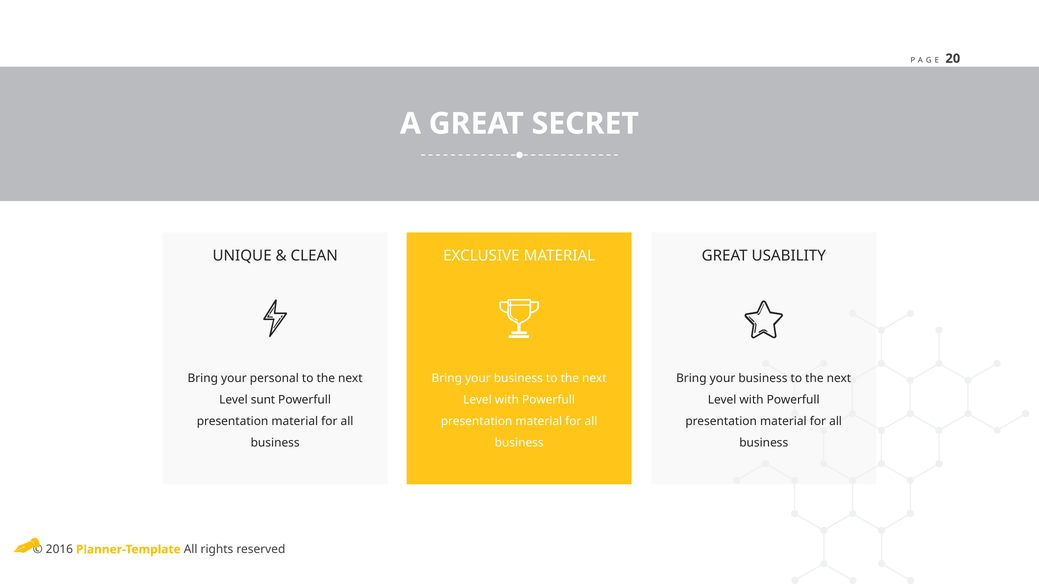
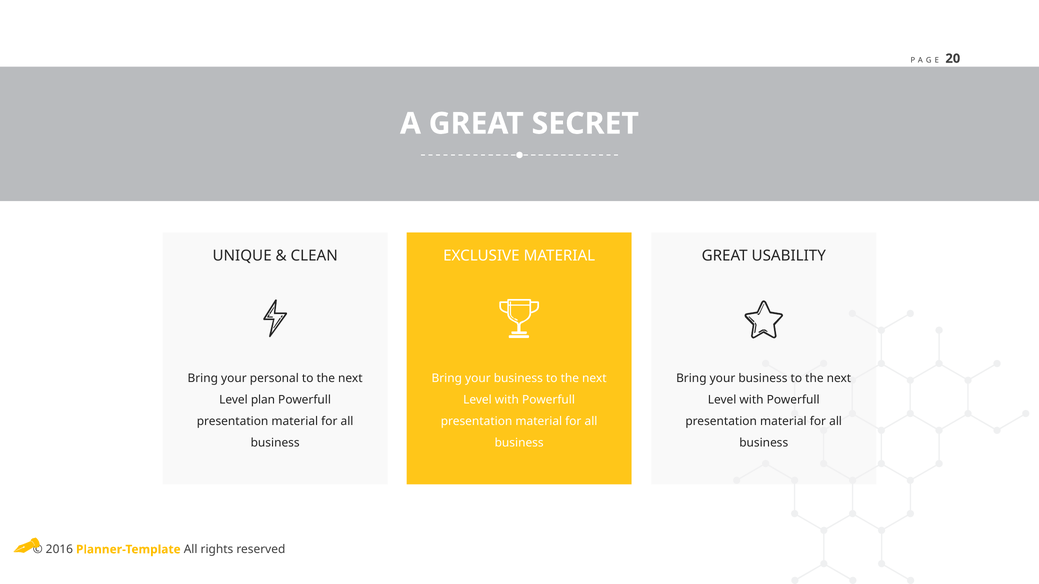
sunt: sunt -> plan (263, 400)
